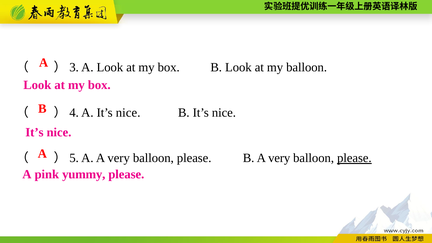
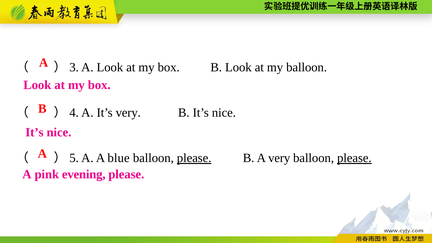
A It’s nice: nice -> very (128, 113)
A A very: very -> blue (119, 158)
please underline: none -> present (194, 158)
yummy: yummy -> evening (84, 174)
